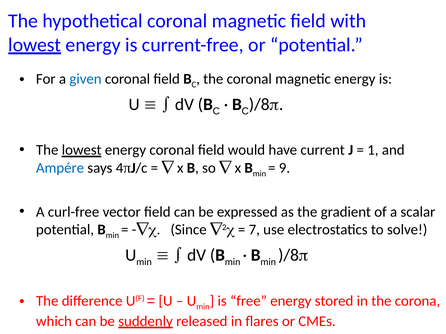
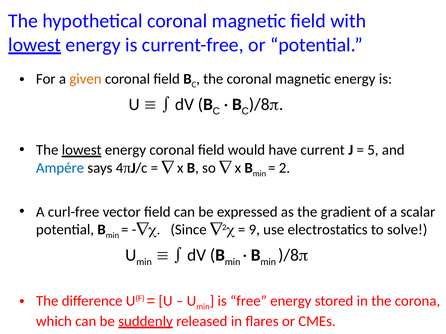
given colour: blue -> orange (86, 79)
1: 1 -> 5 (373, 150)
9: 9 -> 2 (284, 168)
7: 7 -> 9 (254, 230)
